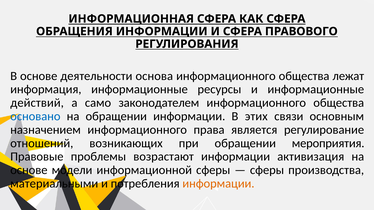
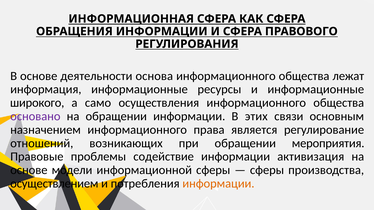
действий: действий -> широкого (37, 103)
законодателем: законодателем -> осуществления (159, 103)
основано colour: blue -> purple (35, 116)
возрастают: возрастают -> содействие (164, 157)
материальными: материальными -> осуществлением (54, 184)
